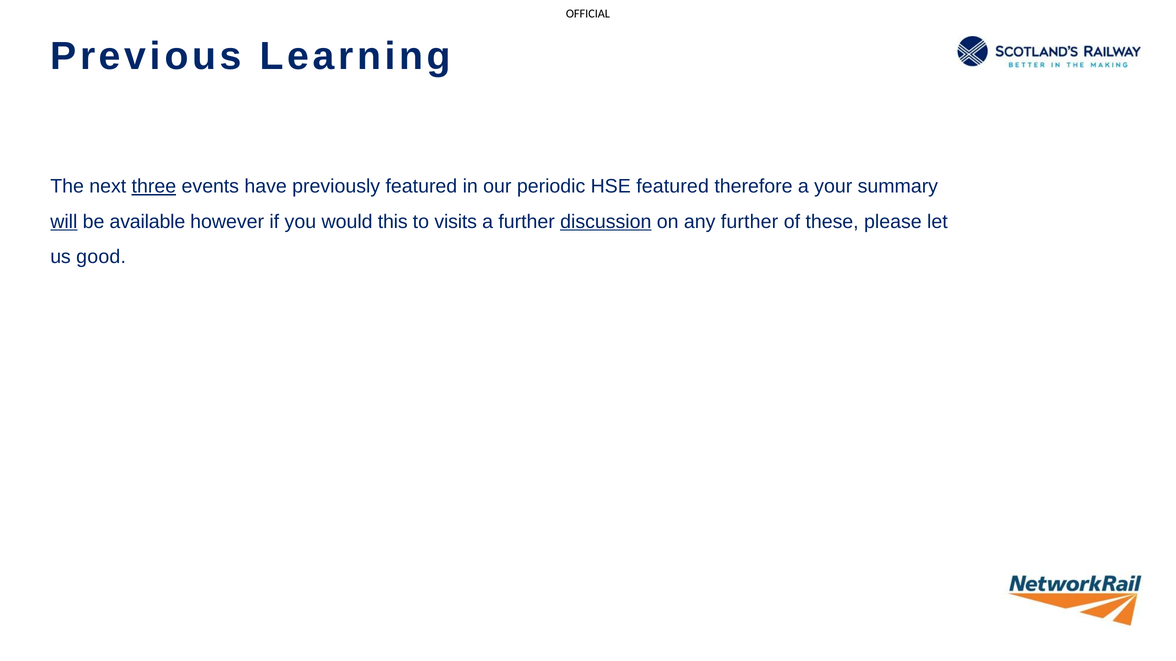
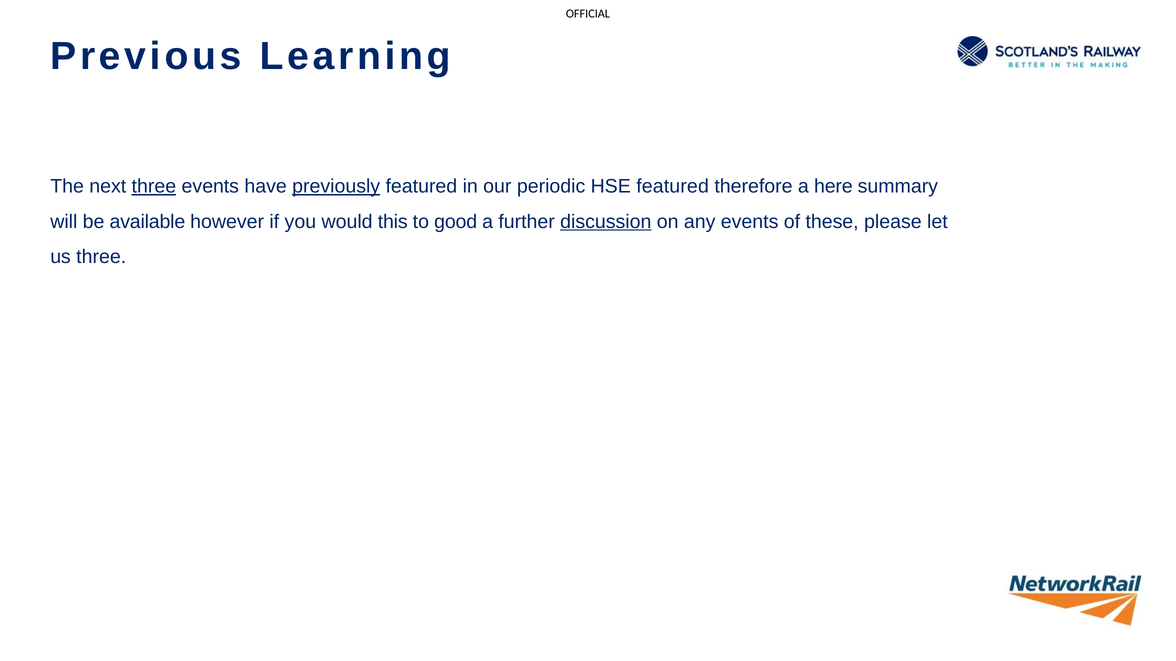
previously underline: none -> present (336, 187)
your: your -> here (833, 187)
will underline: present -> none (64, 222)
visits: visits -> good (456, 222)
any further: further -> events (750, 222)
us good: good -> three (101, 257)
